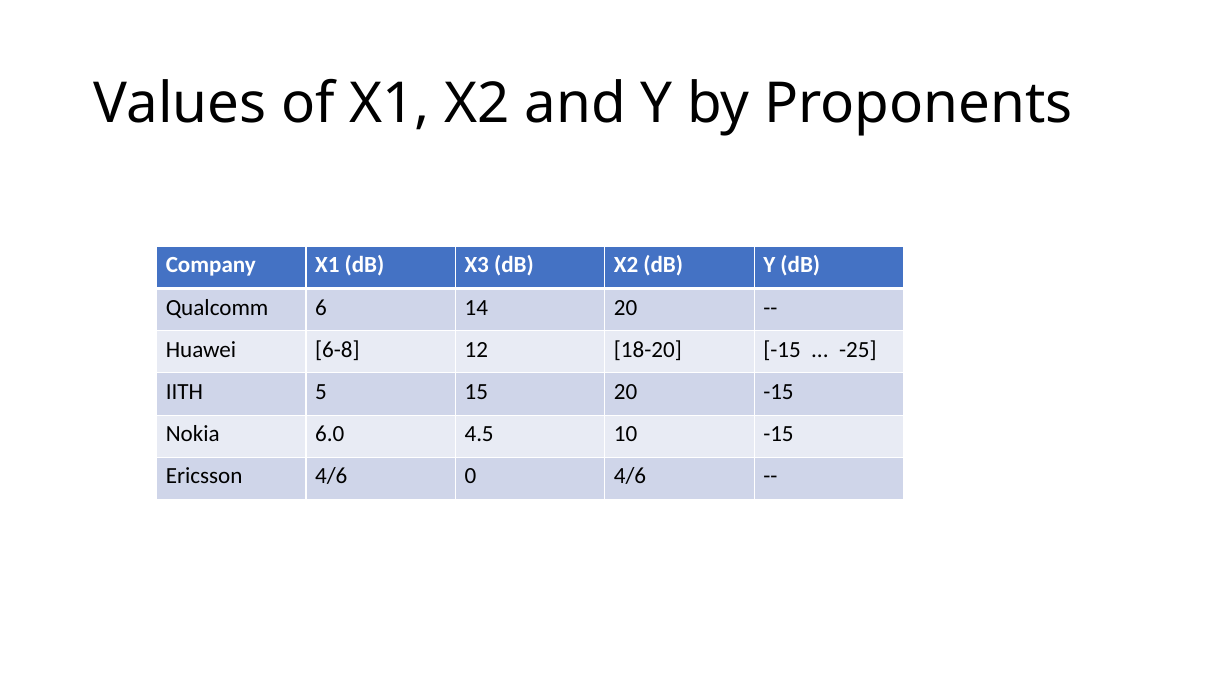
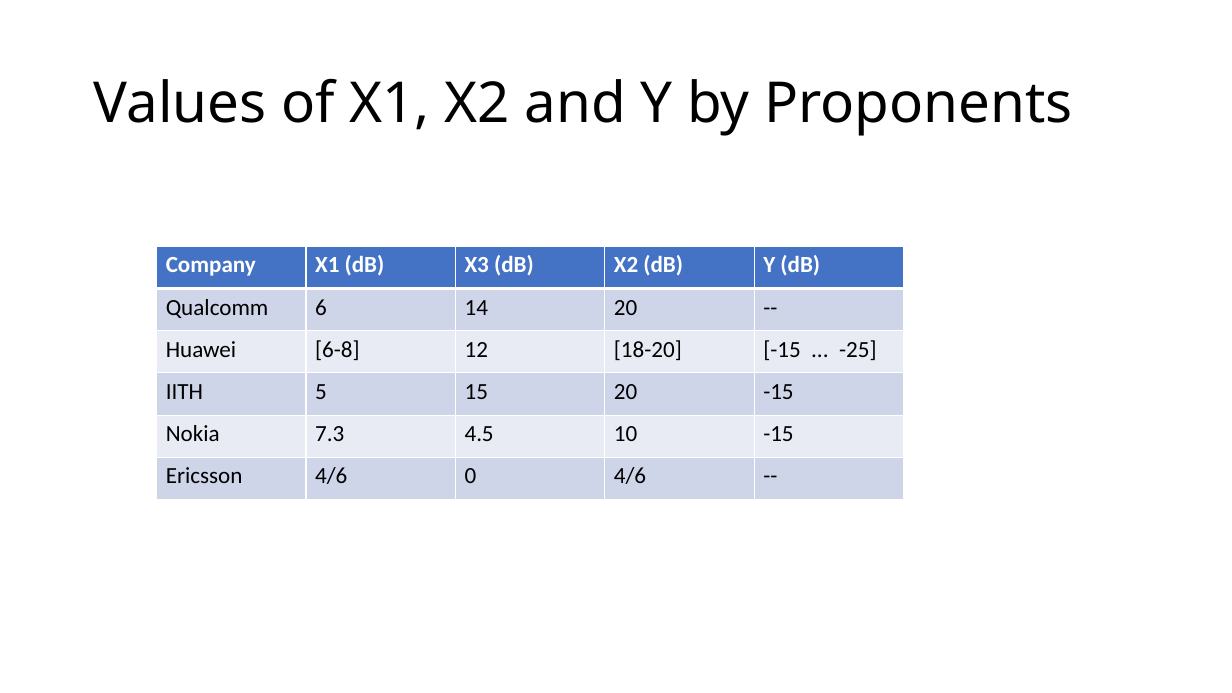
6.0: 6.0 -> 7.3 (330, 434)
